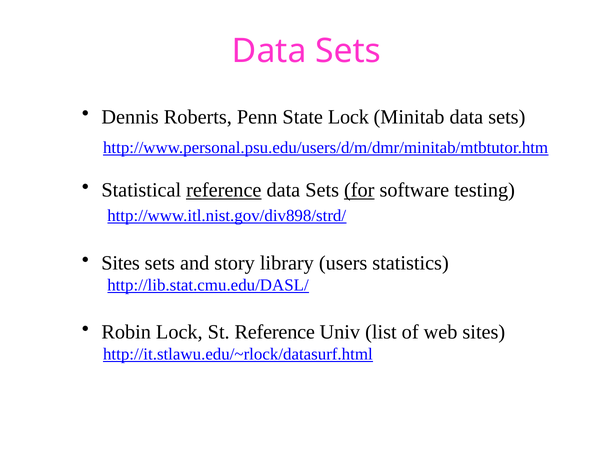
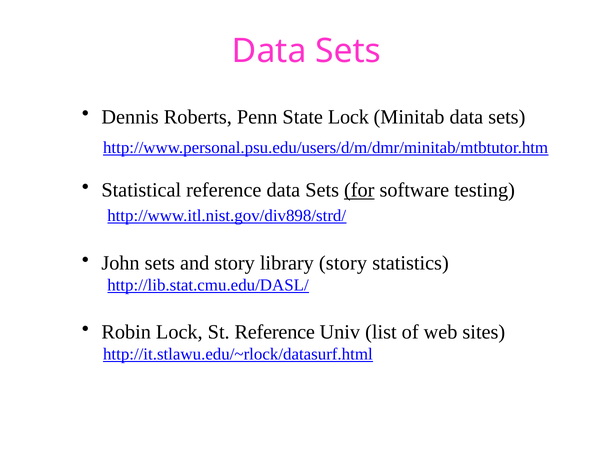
reference underline: present -> none (224, 190)
Sites: Sites -> John (121, 263)
library users: users -> story (343, 263)
